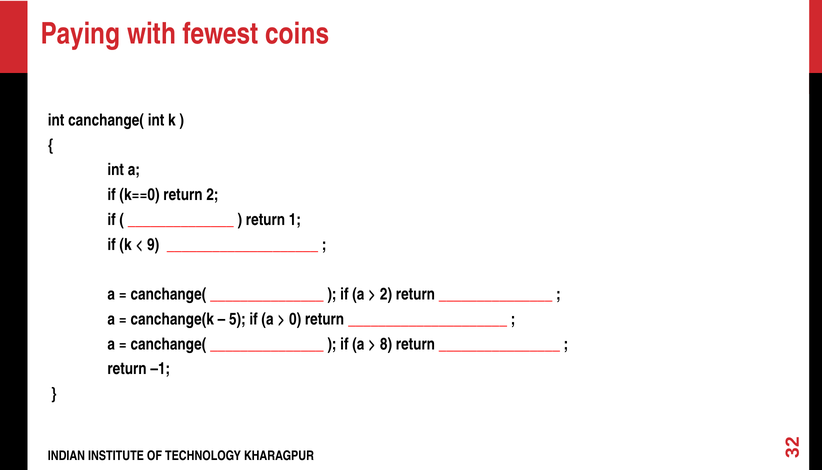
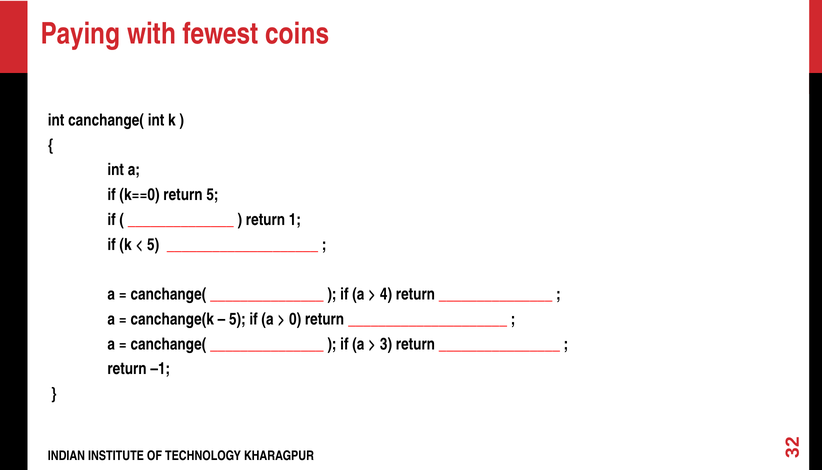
return 2: 2 -> 5 (212, 195)
9: 9 -> 5 (153, 244)
2: 2 -> 4 (386, 294)
8: 8 -> 3 (386, 344)
